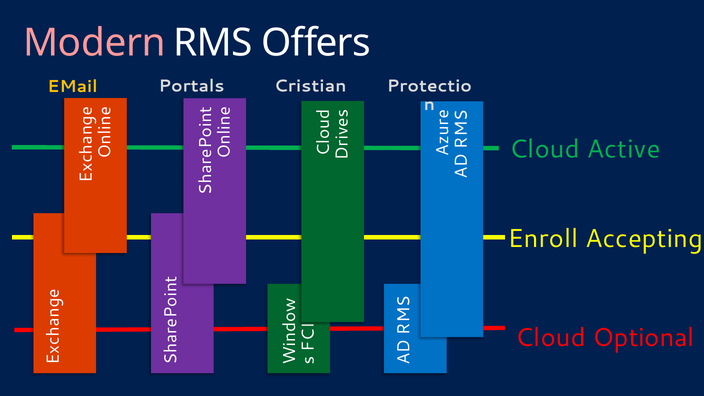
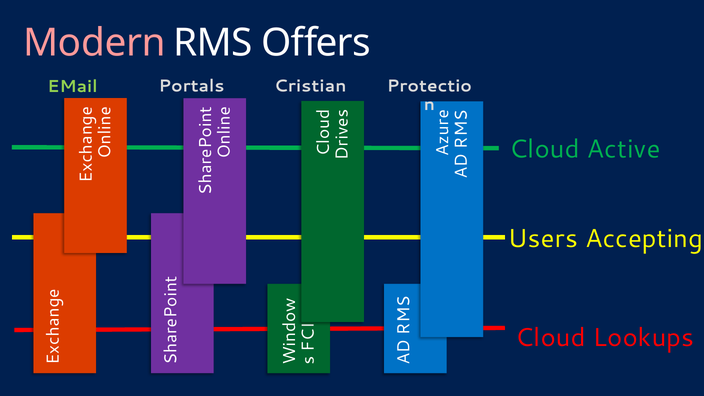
EMail colour: yellow -> light green (72, 87)
Enroll: Enroll -> Users (543, 239)
Optional: Optional -> Lookups (644, 337)
